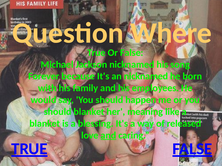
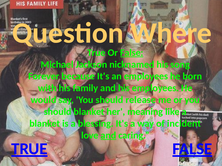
False underline: none -> present (132, 53)
an nicknamed: nicknamed -> employees (146, 76)
happen: happen -> release (141, 100)
released: released -> incident (184, 124)
